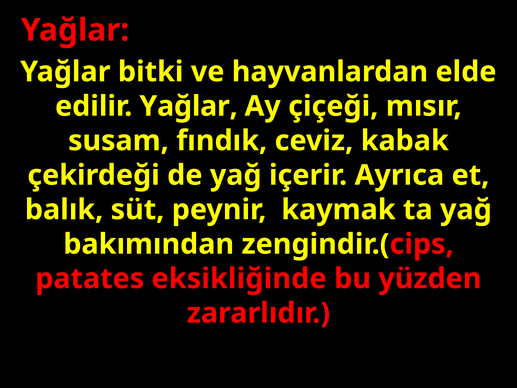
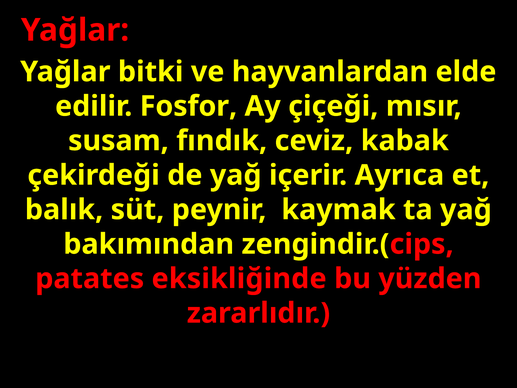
edilir Yağlar: Yağlar -> Fosfor (188, 106)
